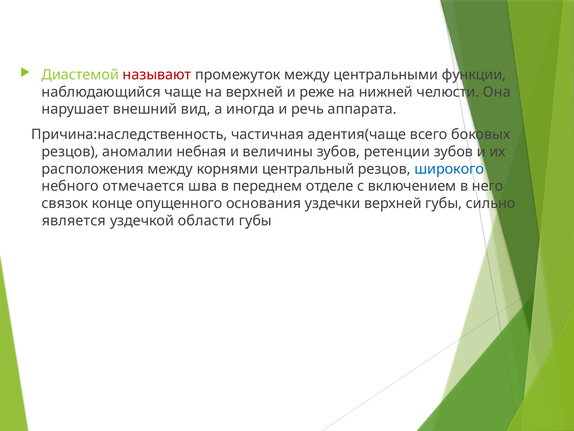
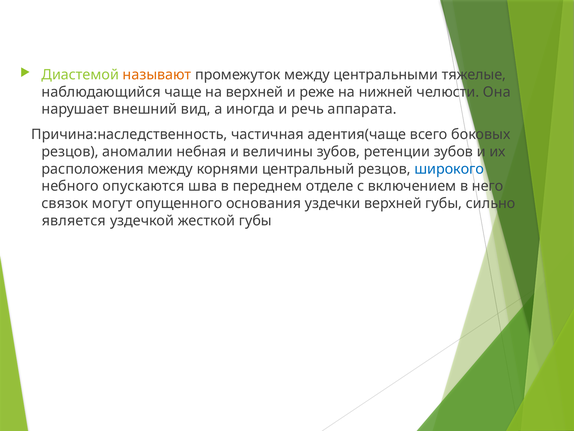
называют colour: red -> orange (157, 75)
функции: функции -> тяжелые (474, 75)
отмечается: отмечается -> опускаются (144, 186)
конце: конце -> могут (112, 203)
области: области -> жесткой (206, 220)
